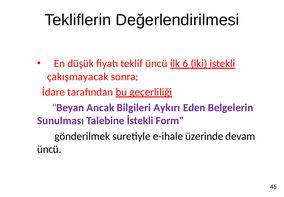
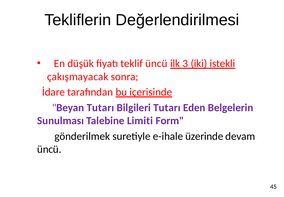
6: 6 -> 3 (185, 63)
geçerliliği: geçerliliği -> içerisinde (151, 92)
Beyan Ancak: Ancak -> Tutarı (100, 107)
Bilgileri Aykırı: Aykırı -> Tutarı (167, 107)
İstekli: İstekli -> Limiti (140, 121)
